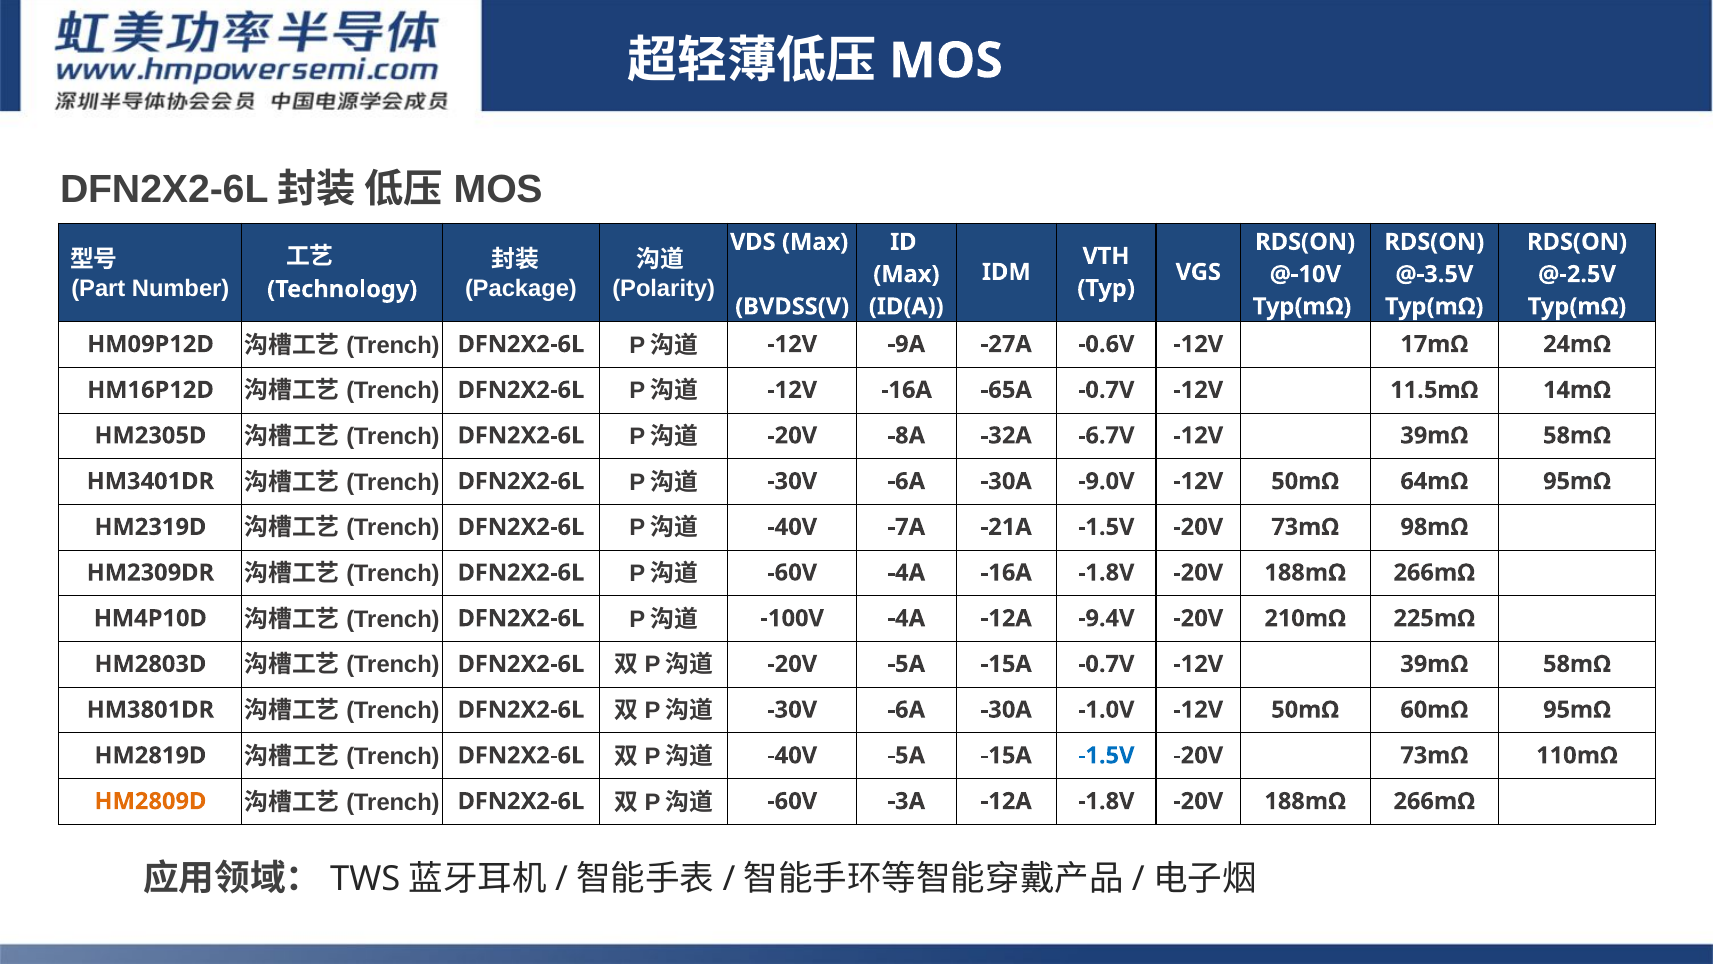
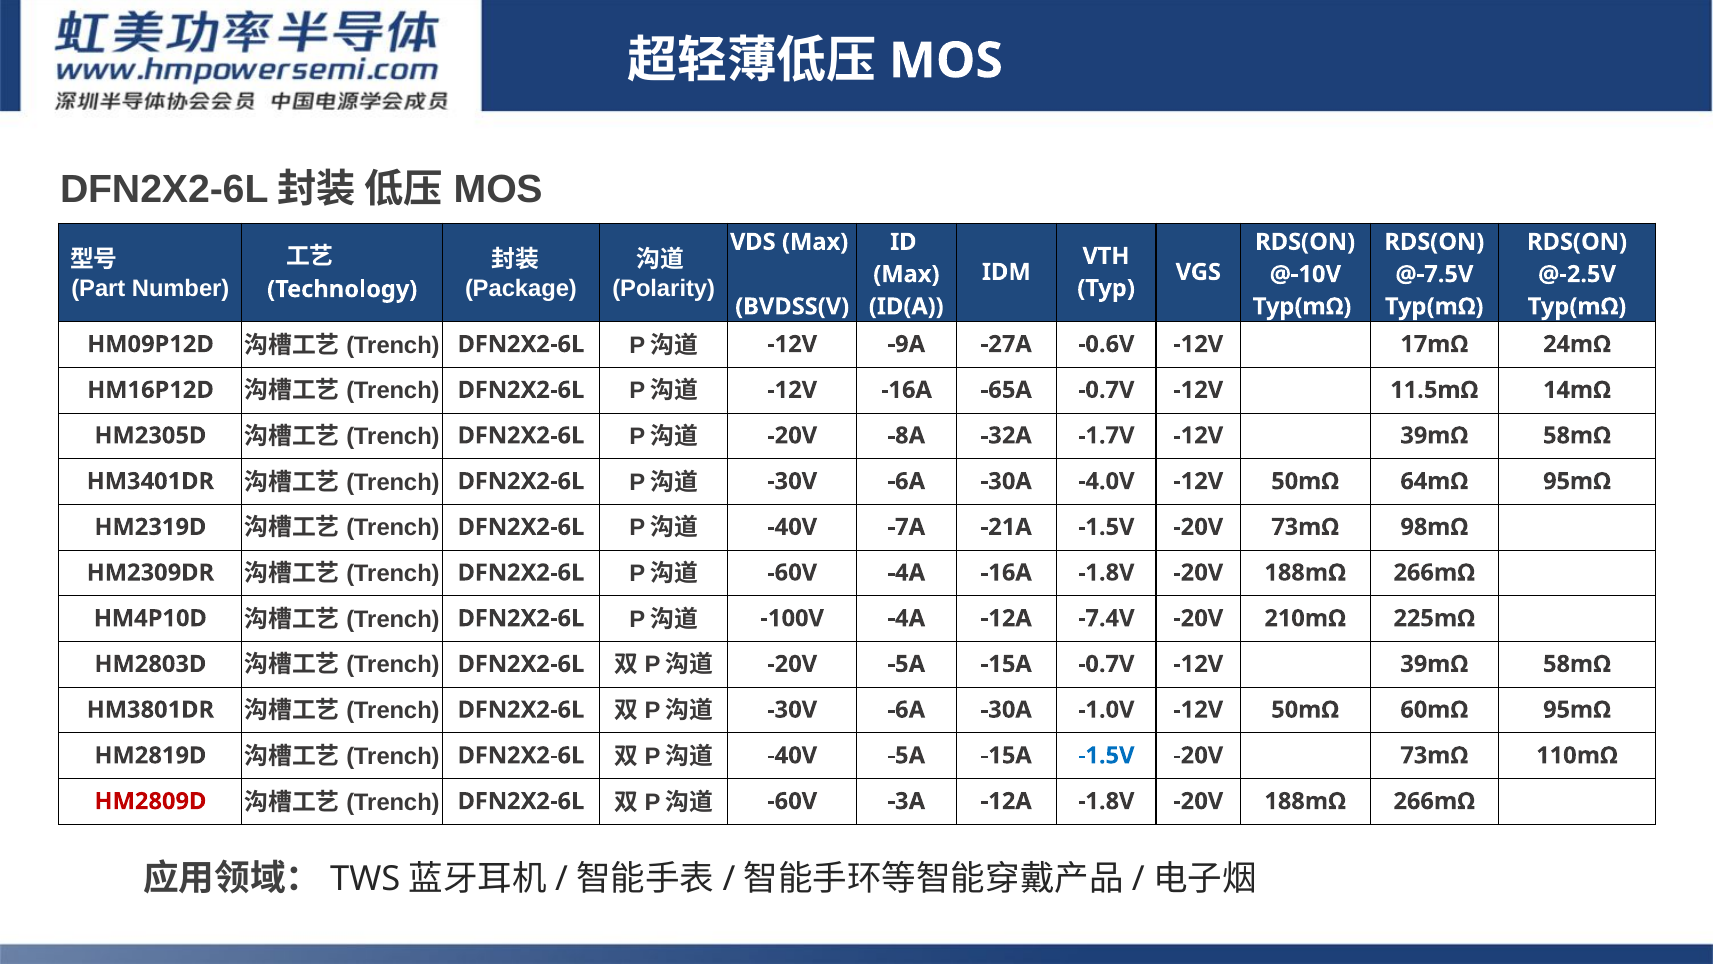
@-3.5V: @-3.5V -> @-7.5V (1434, 274)
-6.7V: -6.7V -> -1.7V (1106, 435)
-9.0V: -9.0V -> -4.0V (1106, 481)
-9.4V: -9.4V -> -7.4V (1106, 618)
HM2809D colour: orange -> red (150, 801)
